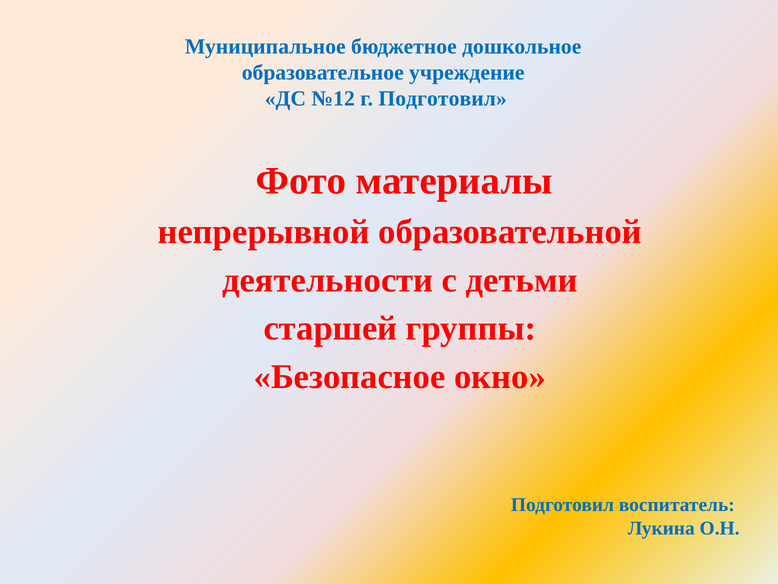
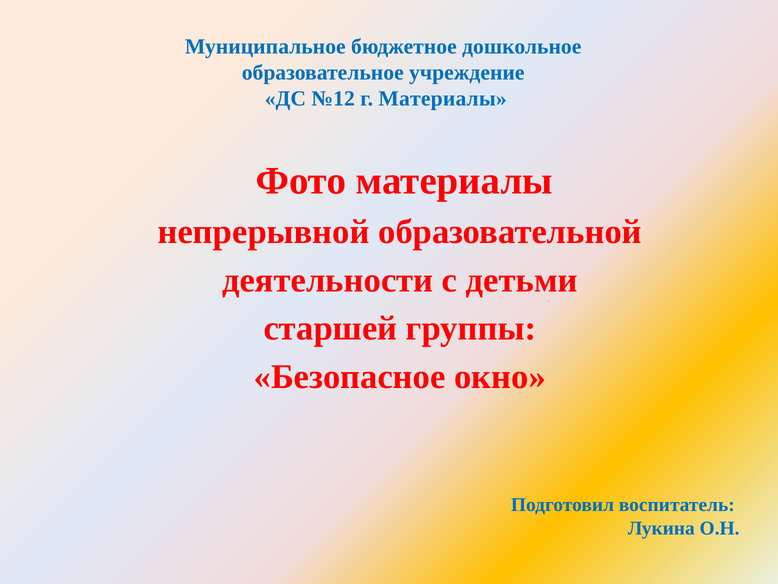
г Подготовил: Подготовил -> Материалы (443, 98)
